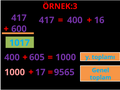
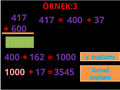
16: 16 -> 37 (99, 20)
1017 colour: light blue -> light green (20, 43)
605: 605 -> 162 (37, 57)
9565: 9565 -> 3545 (64, 72)
